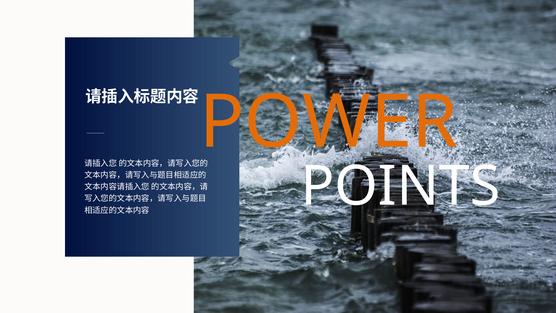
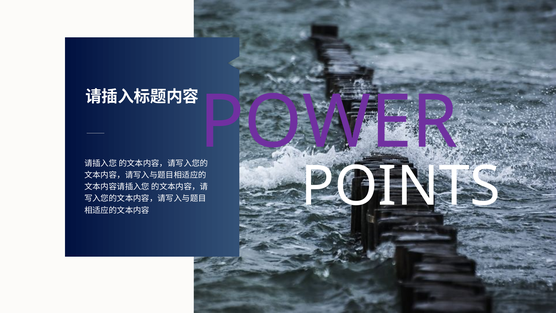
POWER colour: orange -> purple (329, 122)
